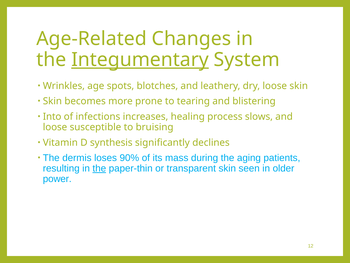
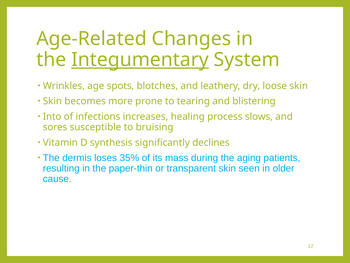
loose: loose -> sores (55, 127)
90%: 90% -> 35% (129, 158)
the underline: present -> none (99, 168)
power: power -> cause (57, 179)
